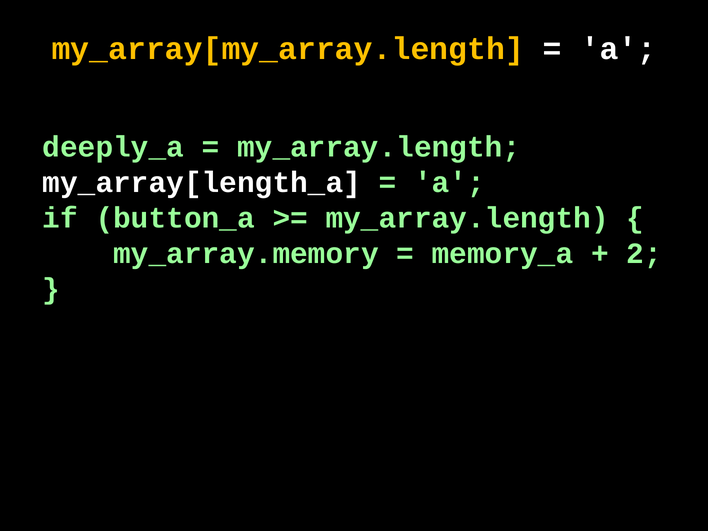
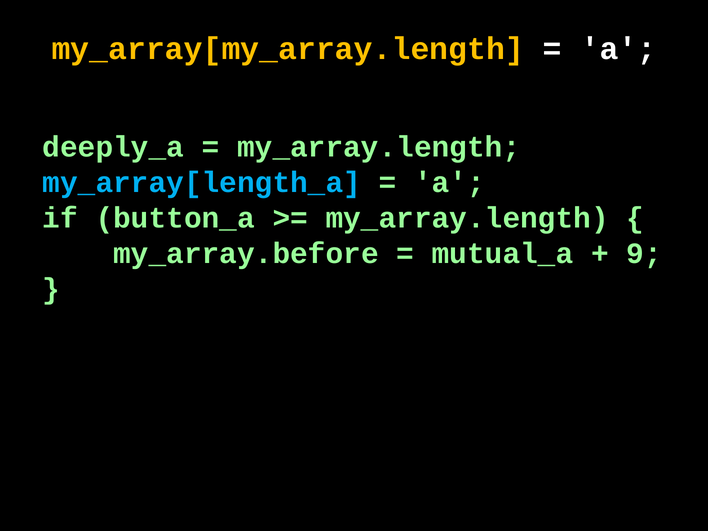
my_array[length_a colour: white -> light blue (202, 183)
my_array.memory: my_array.memory -> my_array.before (246, 253)
memory_a: memory_a -> mutual_a (503, 253)
2: 2 -> 9 (644, 253)
